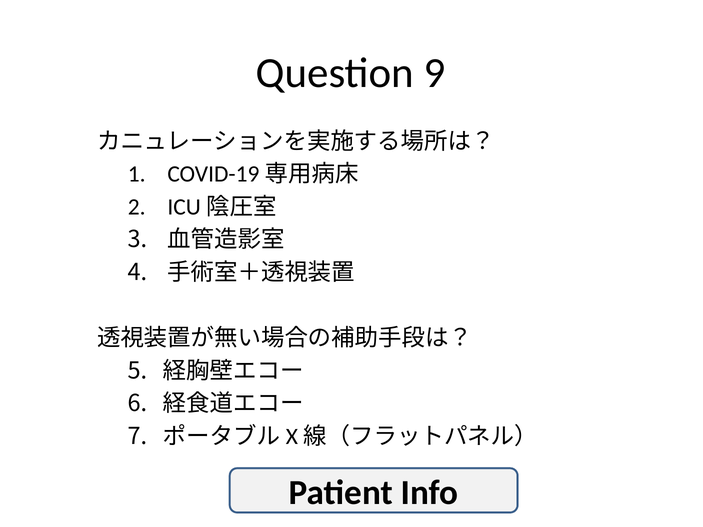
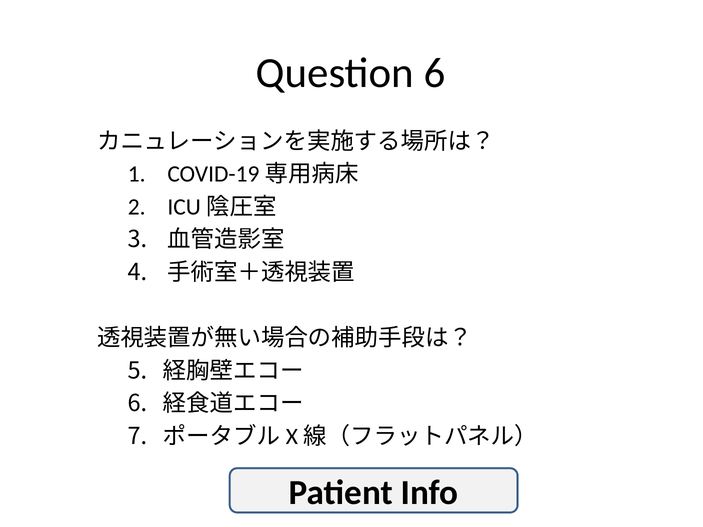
Question 9: 9 -> 6 (435, 73)
